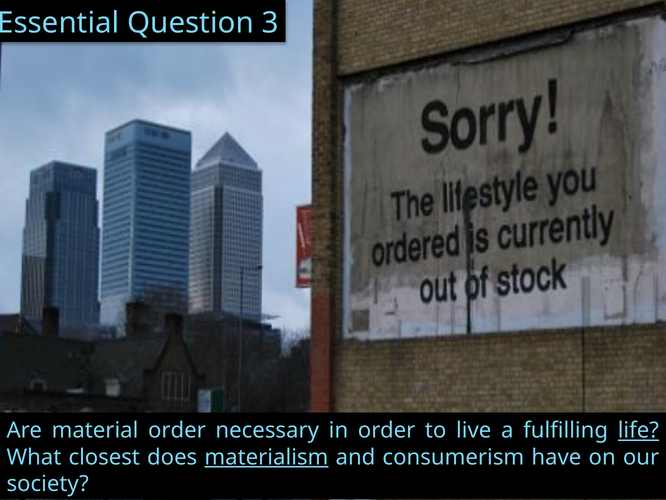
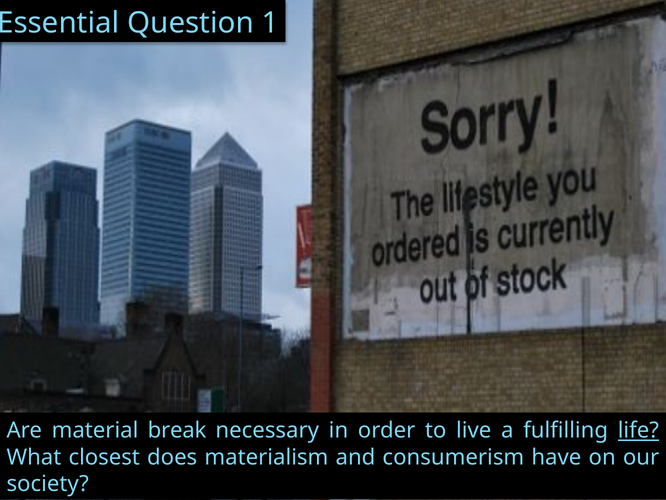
3: 3 -> 1 (270, 23)
material order: order -> break (177, 430)
materialism underline: present -> none (266, 457)
